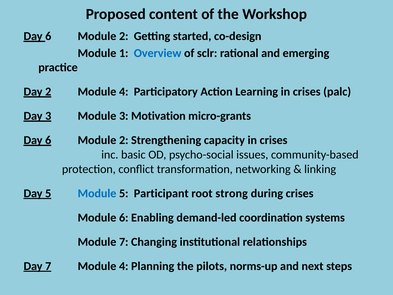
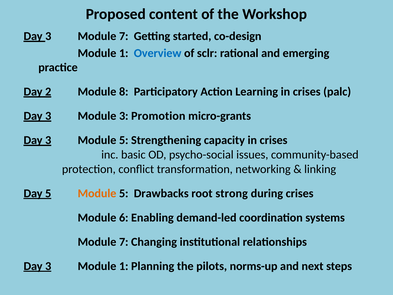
6: 6 -> 3 (48, 36)
2: 2 -> 7 (124, 36)
2 Module 4: 4 -> 8 (124, 92)
Motivation: Motivation -> Promotion (158, 116)
6: 6 -> 3 (48, 140)
2: 2 -> 5 (124, 140)
Module colour: blue -> orange (97, 193)
Participant: Participant -> Drawbacks (161, 193)
7: 7 -> 3 (48, 266)
4: 4 -> 1 (124, 266)
